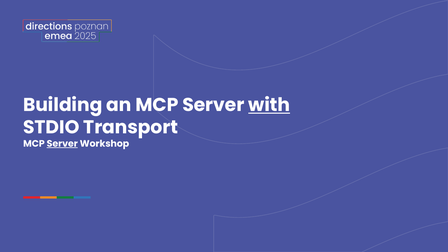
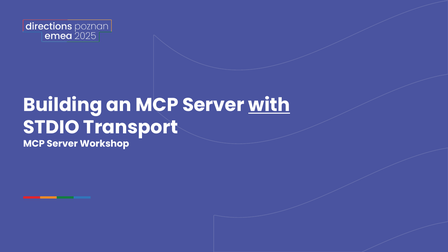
Server underline: present -> none (62, 144)
